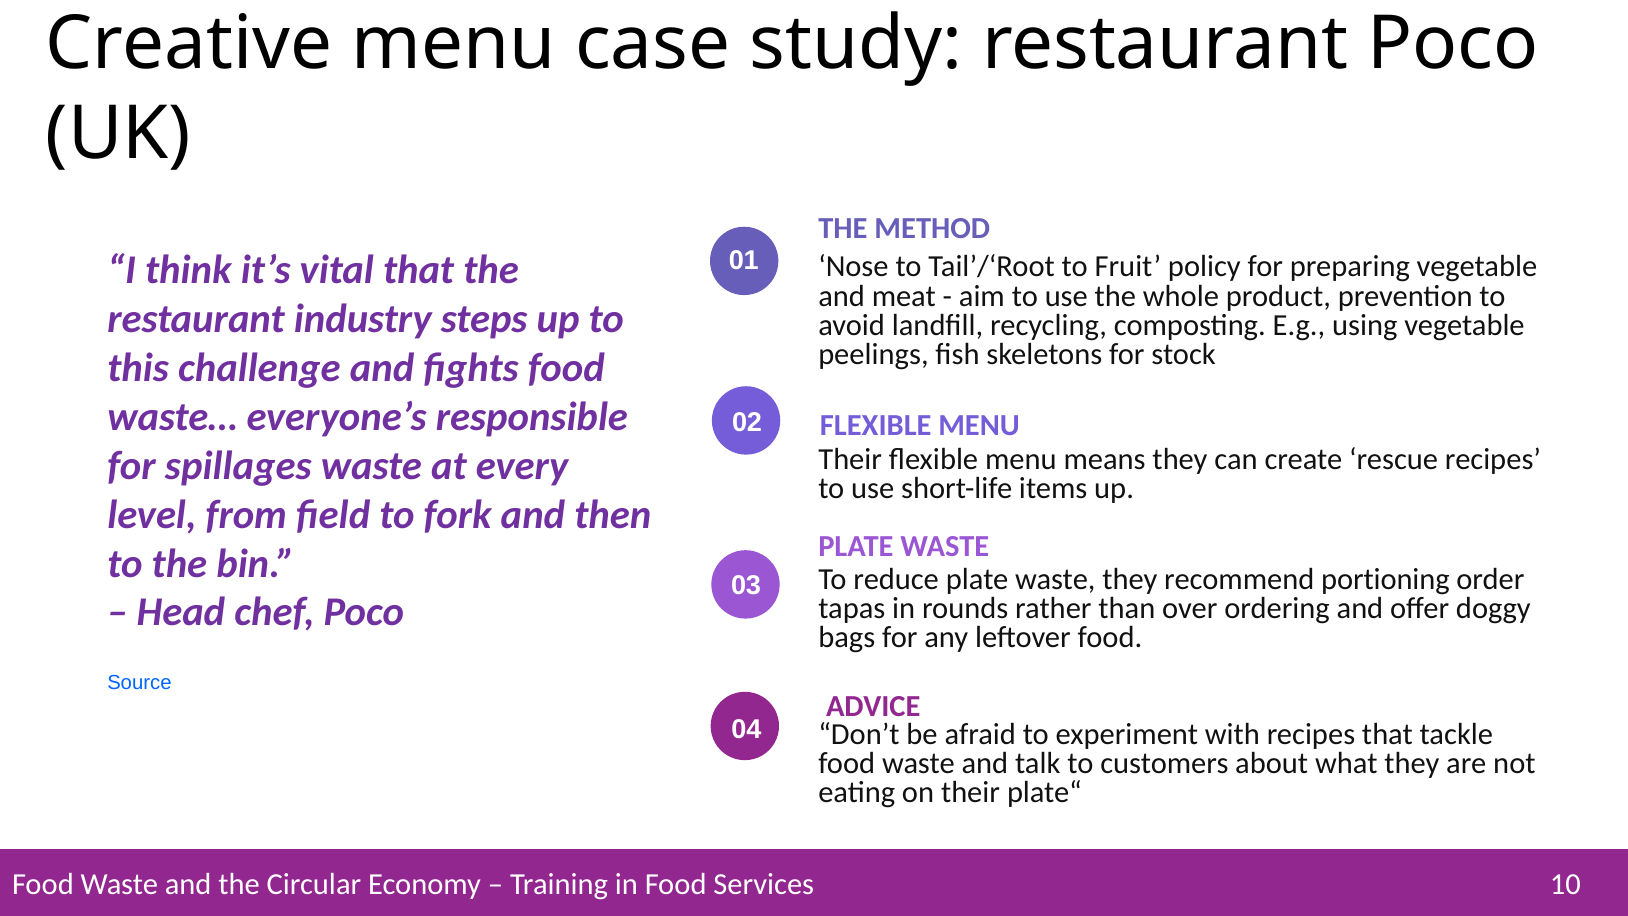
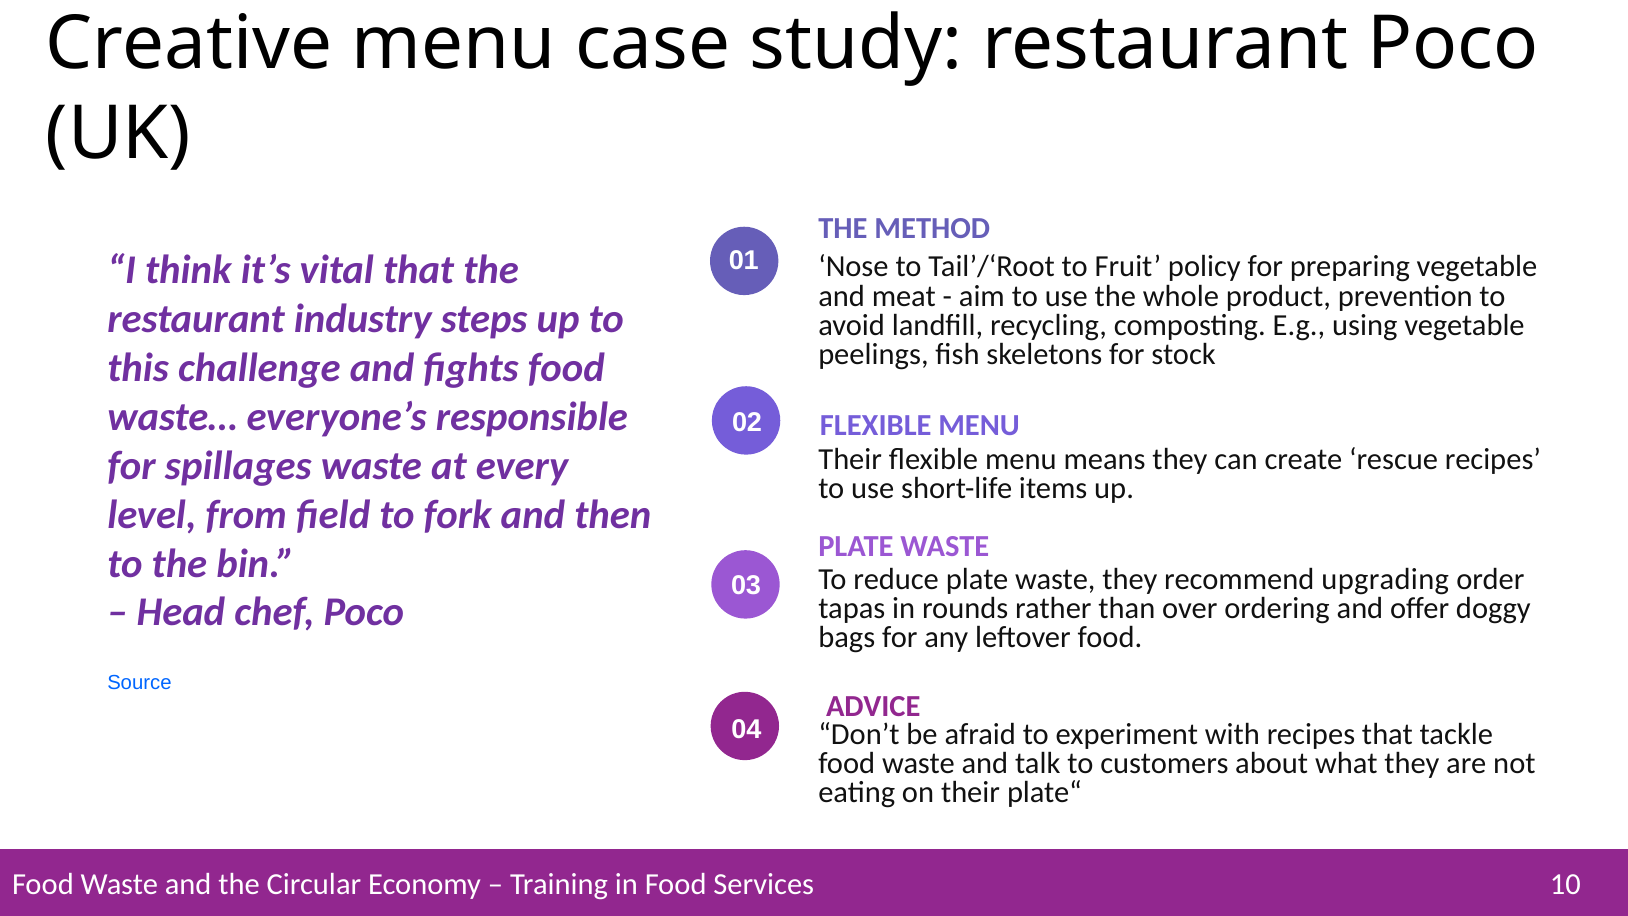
portioning: portioning -> upgrading (1385, 579)
